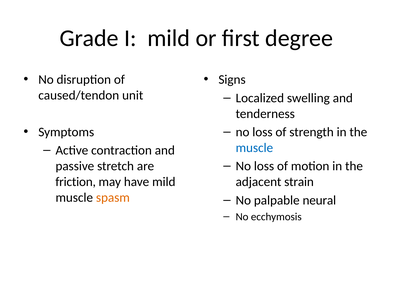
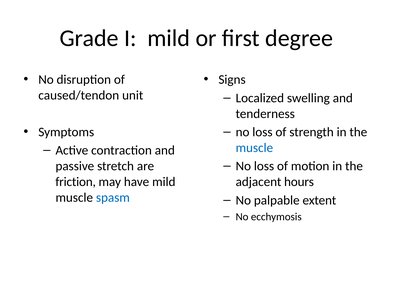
strain: strain -> hours (299, 182)
spasm colour: orange -> blue (113, 197)
neural: neural -> extent (319, 200)
